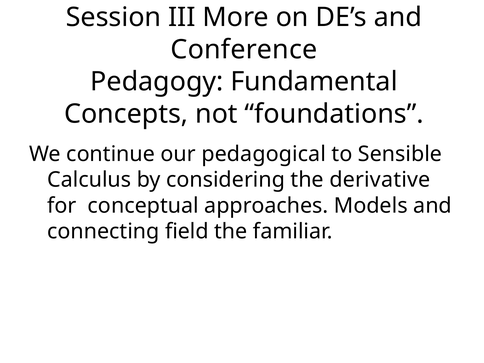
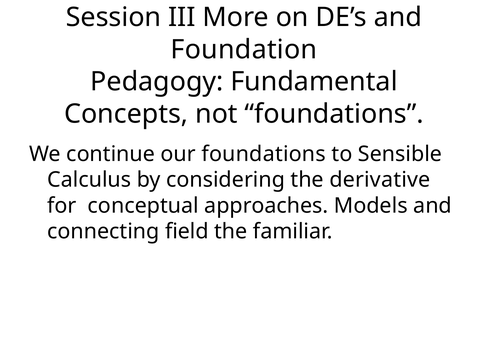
Conference: Conference -> Foundation (244, 49)
our pedagogical: pedagogical -> foundations (264, 154)
